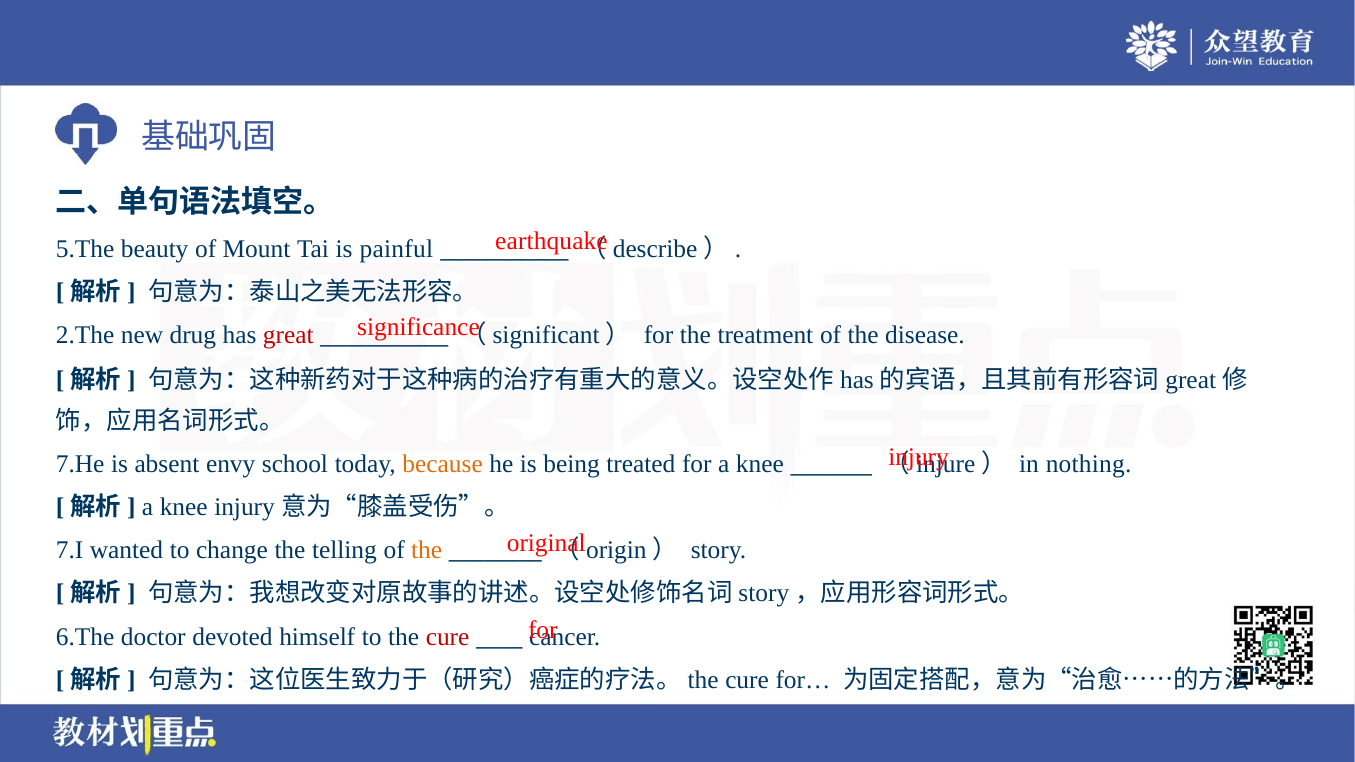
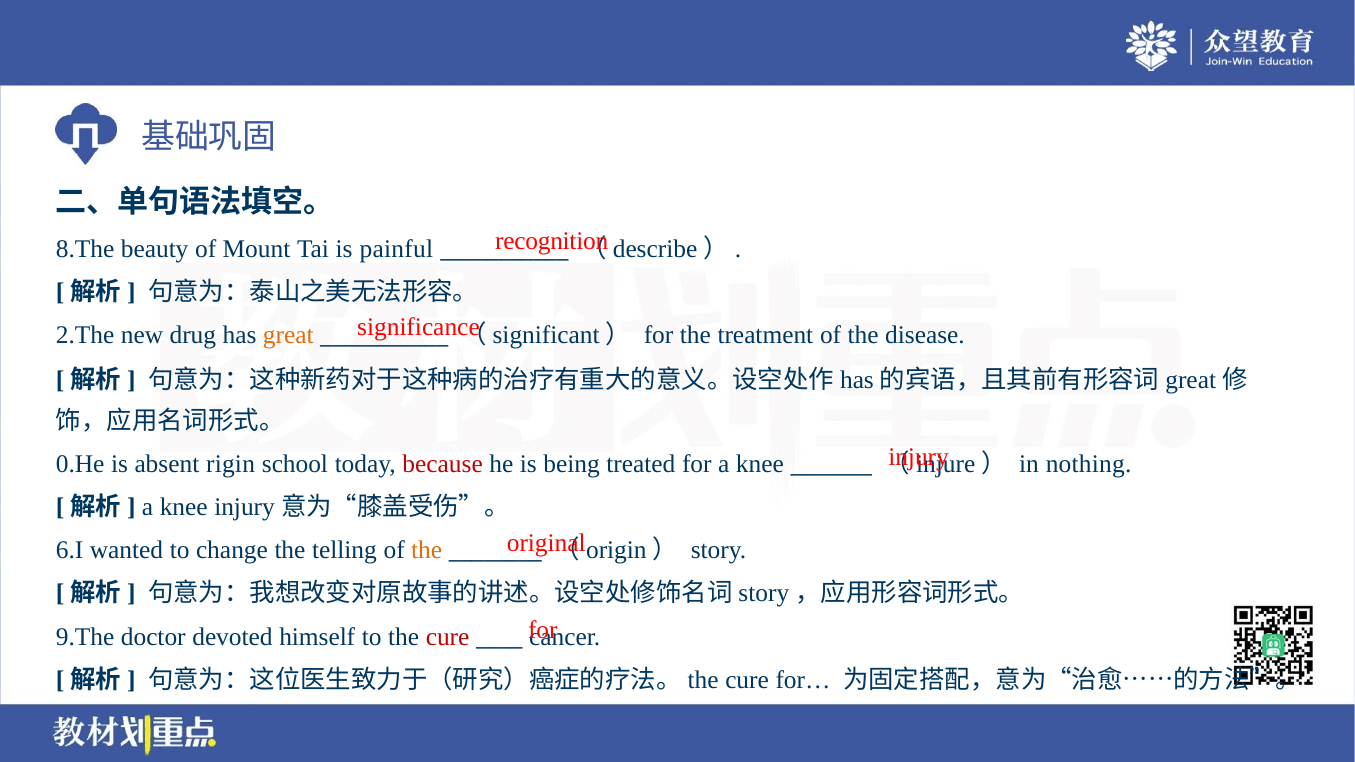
earthquake: earthquake -> recognition (552, 241)
5.The: 5.The -> 8.The (85, 249)
great colour: red -> orange (288, 335)
7.He: 7.He -> 0.He (80, 465)
envy: envy -> rigin (231, 465)
because colour: orange -> red (443, 465)
7.I: 7.I -> 6.I (70, 551)
6.The: 6.The -> 9.The (85, 637)
